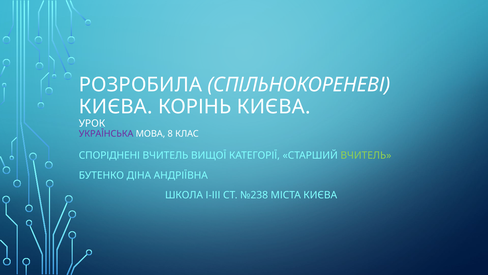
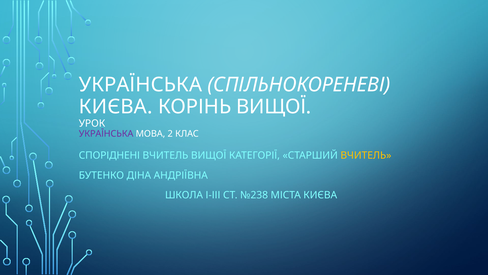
РОЗРОБИЛА: РОЗРОБИЛА -> УКРАЇНСЬКА (140, 85)
КОРІНЬ КИЄВА: КИЄВА -> ВИЩОЇ (274, 107)
8: 8 -> 2 (170, 134)
ВЧИТЕЛЬ colour: light green -> yellow (366, 155)
